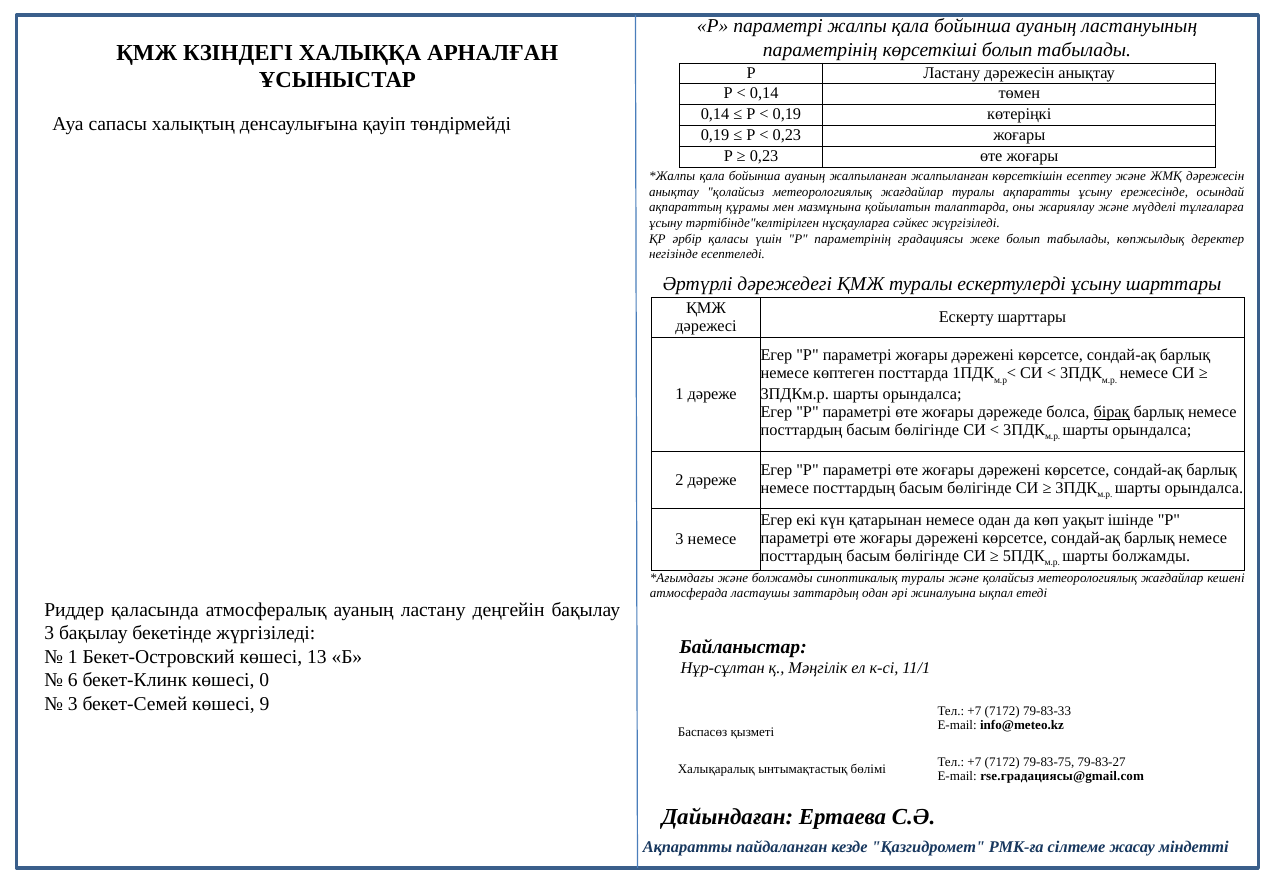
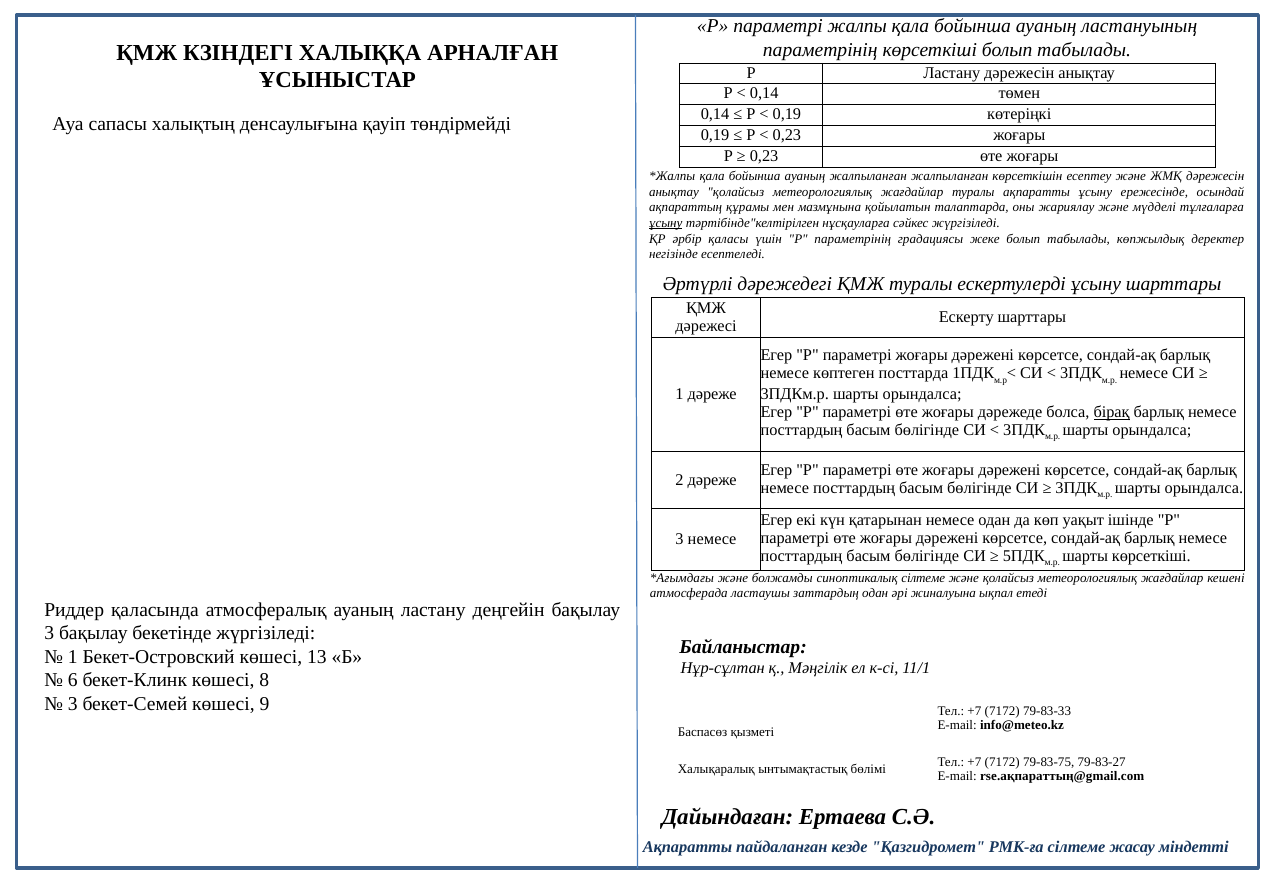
ұсыну underline: none -> present (666, 223)
шарты болжамды: болжамды -> көрсеткіші (1151, 556)
синоптикалық туралы: туралы -> сілтеме (923, 578)
0: 0 -> 8 (264, 680)
rse.градациясы@gmail.com: rse.градациясы@gmail.com -> rse.ақпараттың@gmail.com (1062, 776)
